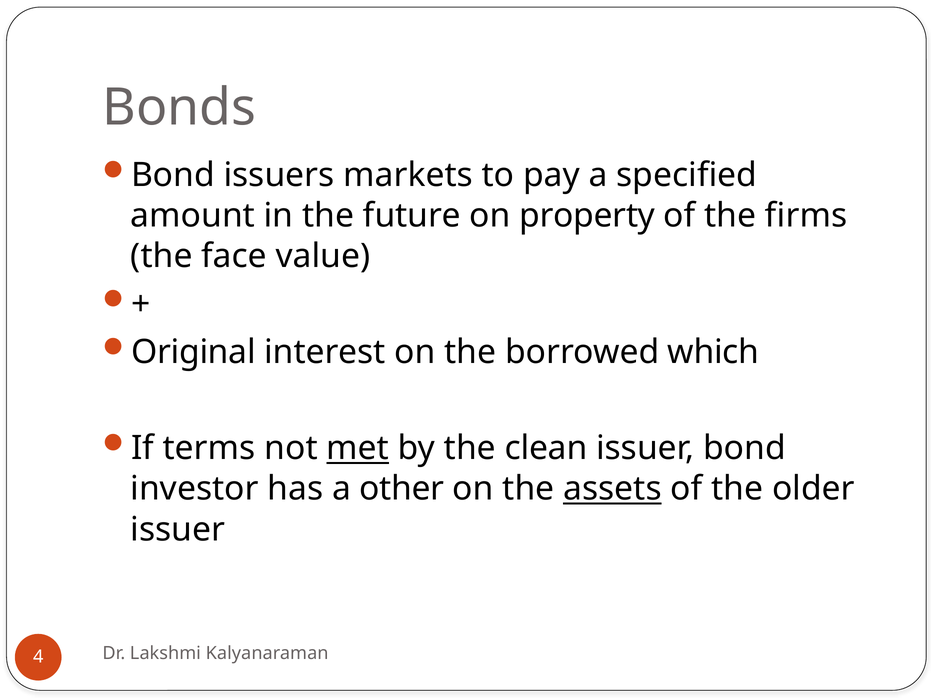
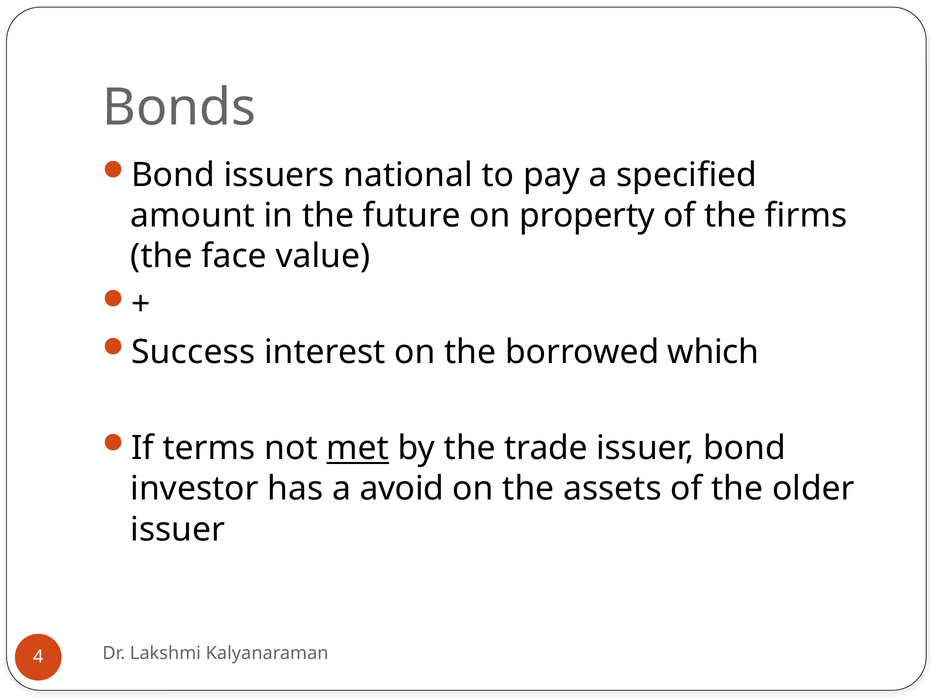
markets: markets -> national (408, 175)
Original: Original -> Success (193, 352)
clean: clean -> trade (546, 448)
other: other -> avoid (402, 489)
assets underline: present -> none (612, 489)
